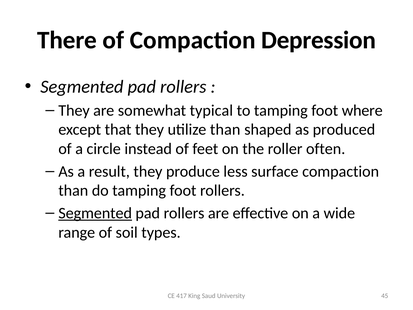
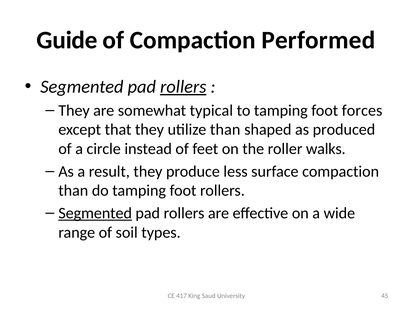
There: There -> Guide (67, 40)
Depression: Depression -> Performed (318, 40)
rollers underline: none -> present (183, 87)
where: where -> forces (362, 110)
often: often -> walks (326, 149)
